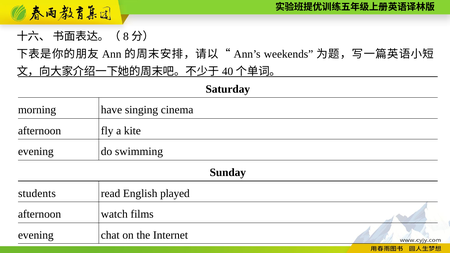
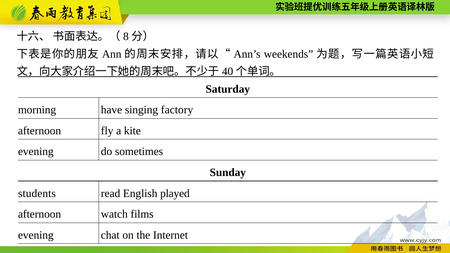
cinema: cinema -> factory (177, 110)
swimming: swimming -> sometimes (139, 152)
